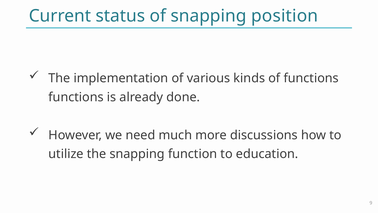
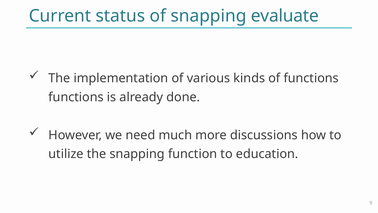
position: position -> evaluate (285, 16)
